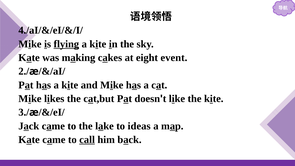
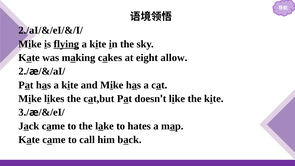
4./aI/&/eI/&/I/: 4./aI/&/eI/&/I/ -> 2./aI/&/eI/&/I/ (51, 30)
event: event -> allow (174, 58)
ideas: ideas -> hates (139, 126)
call underline: present -> none (87, 140)
